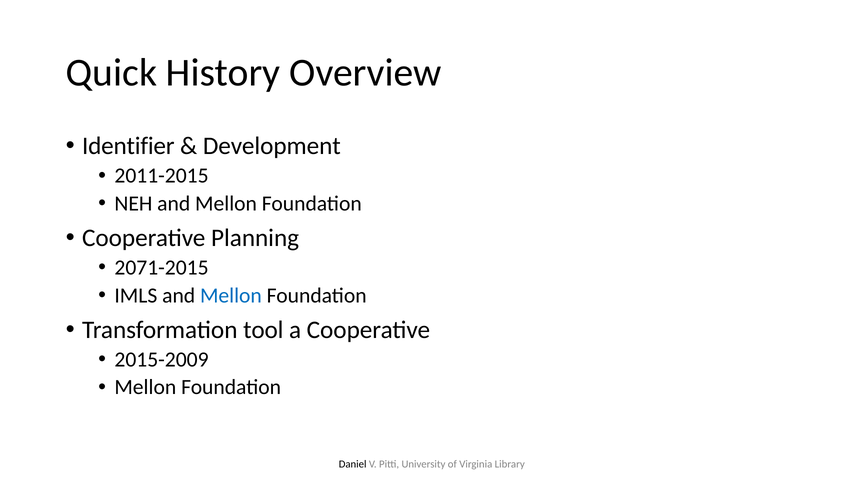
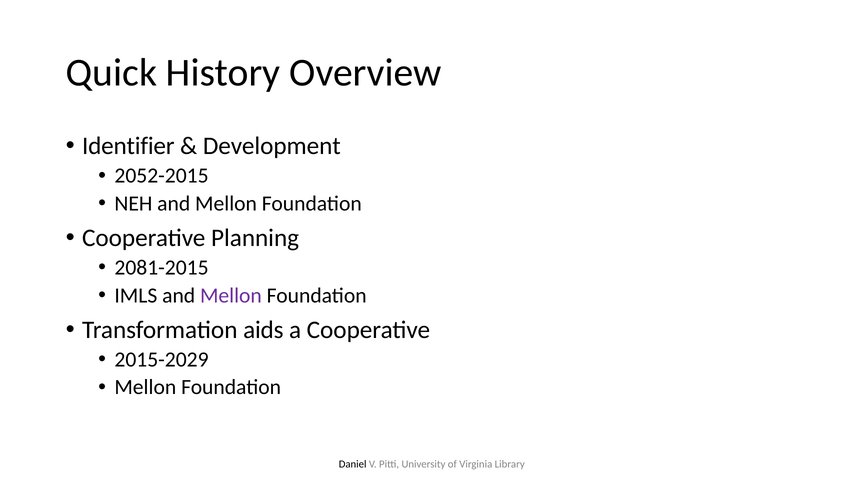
2011-2015: 2011-2015 -> 2052-2015 (162, 176)
2071-2015: 2071-2015 -> 2081-2015 (162, 268)
Mellon colour: blue -> purple (231, 296)
tool: tool -> aids (263, 330)
2015-2009: 2015-2009 -> 2015-2029 (162, 360)
